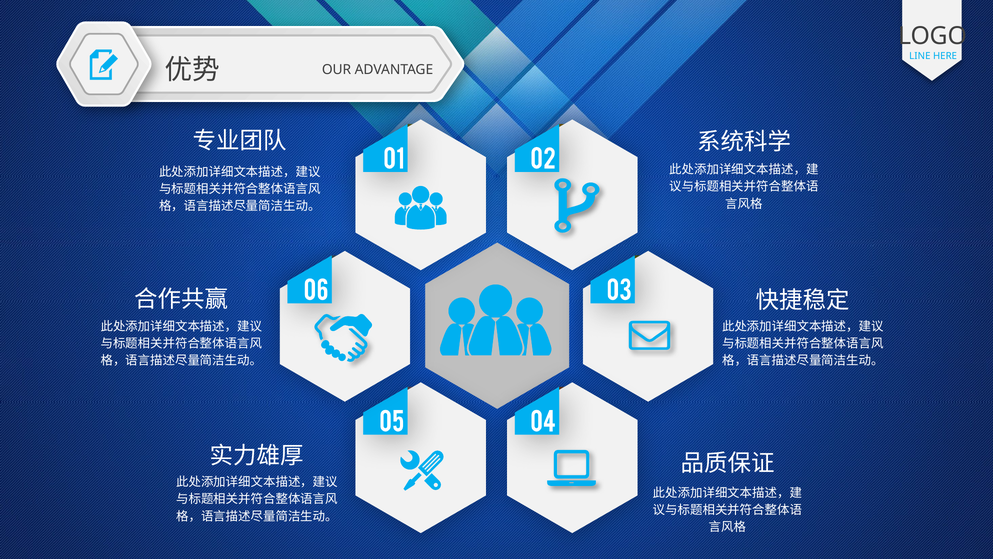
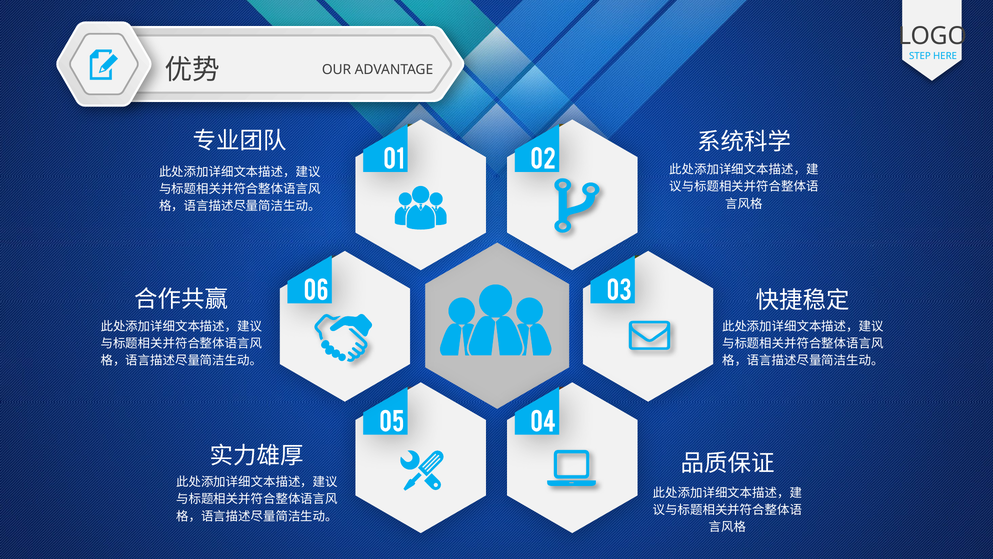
LINE: LINE -> STEP (920, 56)
